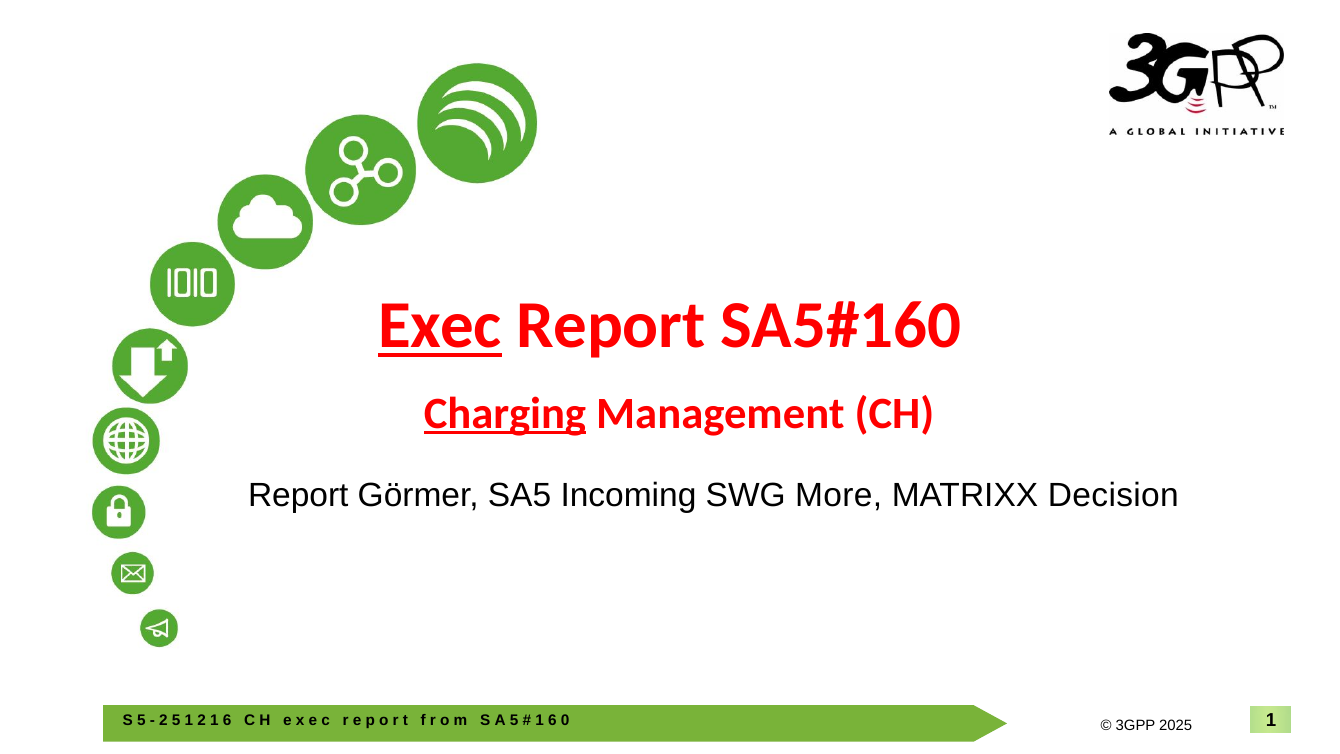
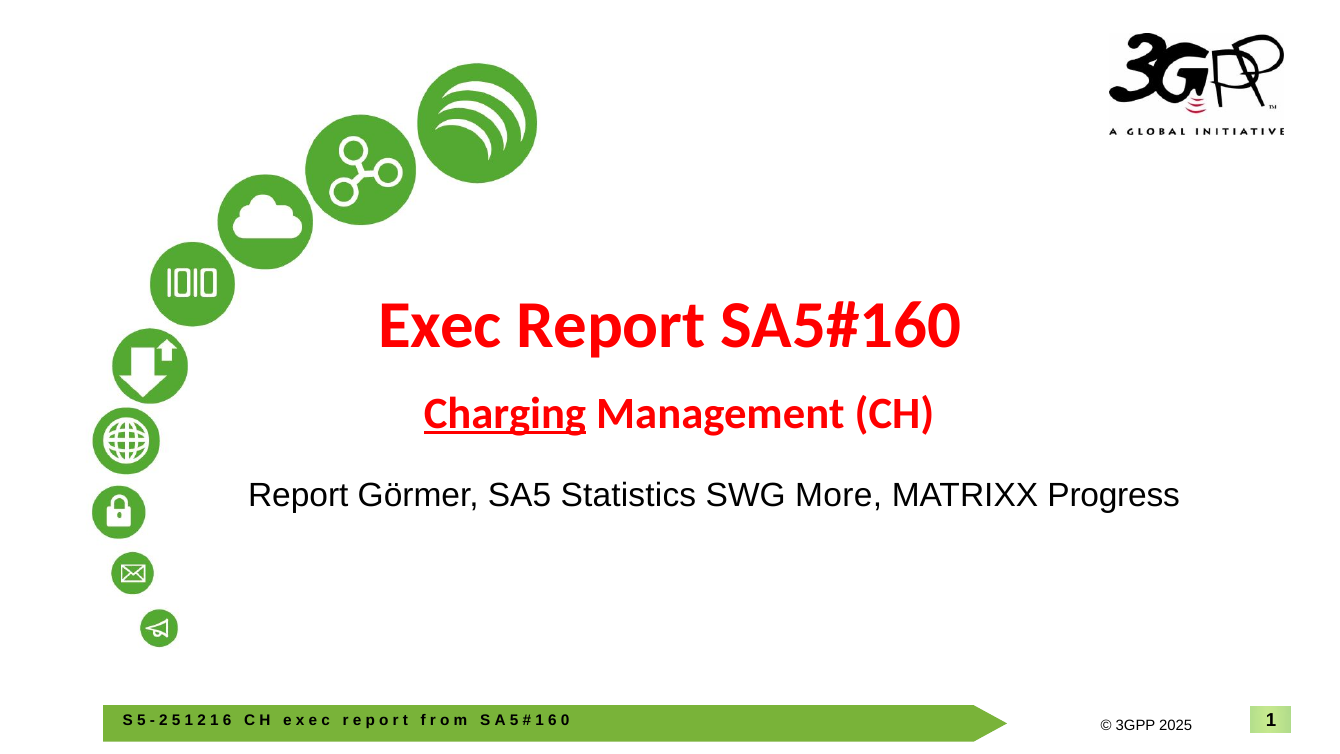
Exec underline: present -> none (440, 326)
Incoming: Incoming -> Statistics (628, 495)
Decision: Decision -> Progress (1114, 495)
